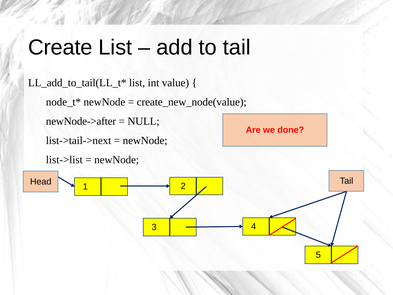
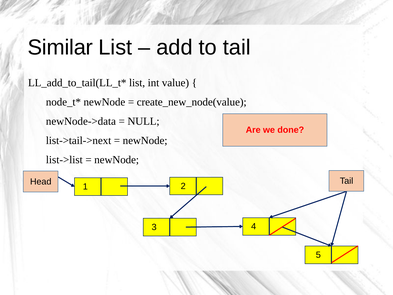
Create: Create -> Similar (60, 47)
newNode->after: newNode->after -> newNode->data (81, 121)
